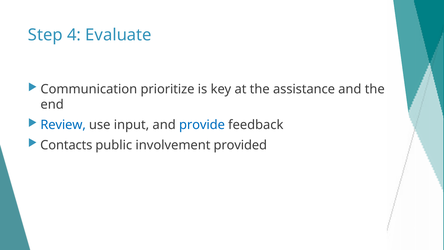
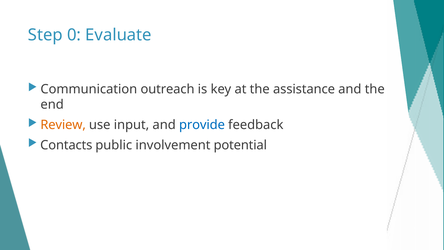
4: 4 -> 0 (74, 35)
prioritize: prioritize -> outreach (168, 89)
Review colour: blue -> orange (63, 125)
provided: provided -> potential (240, 145)
